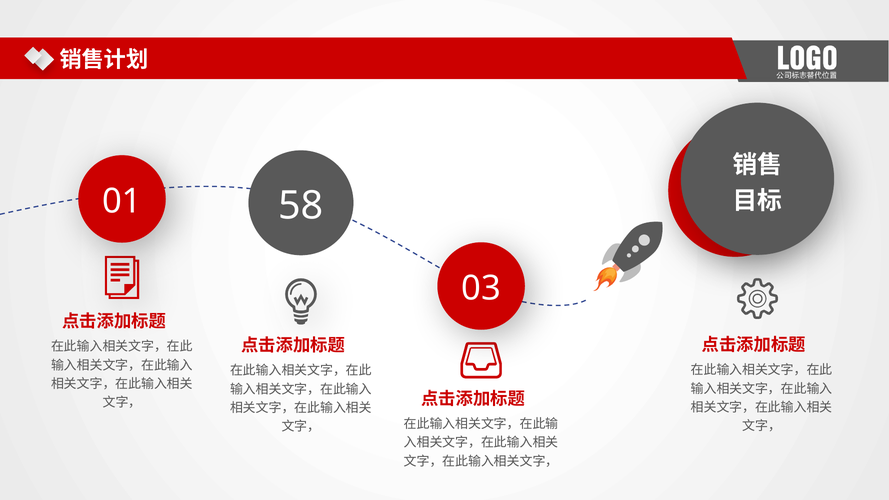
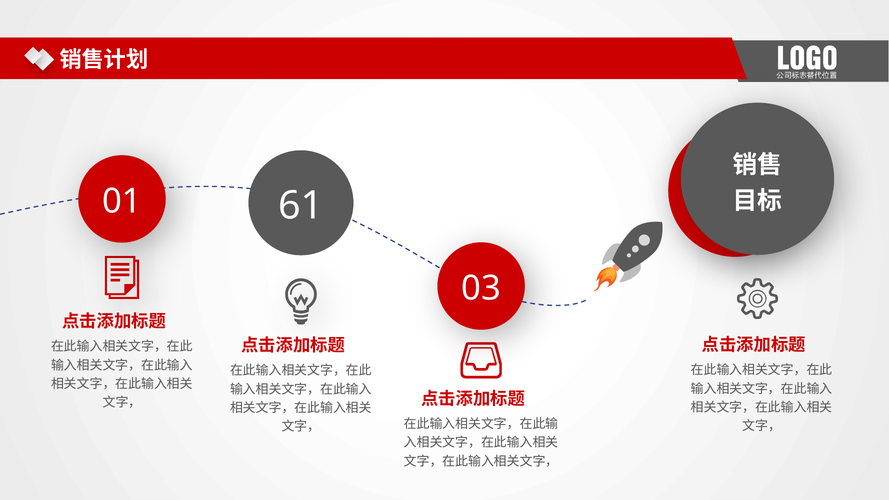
58: 58 -> 61 (301, 206)
